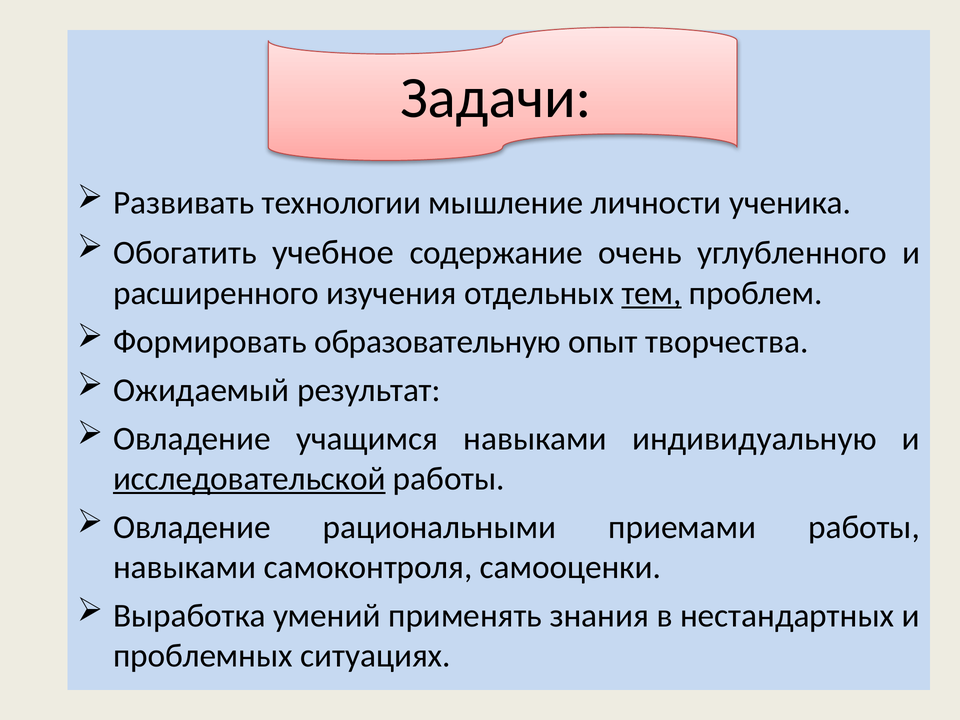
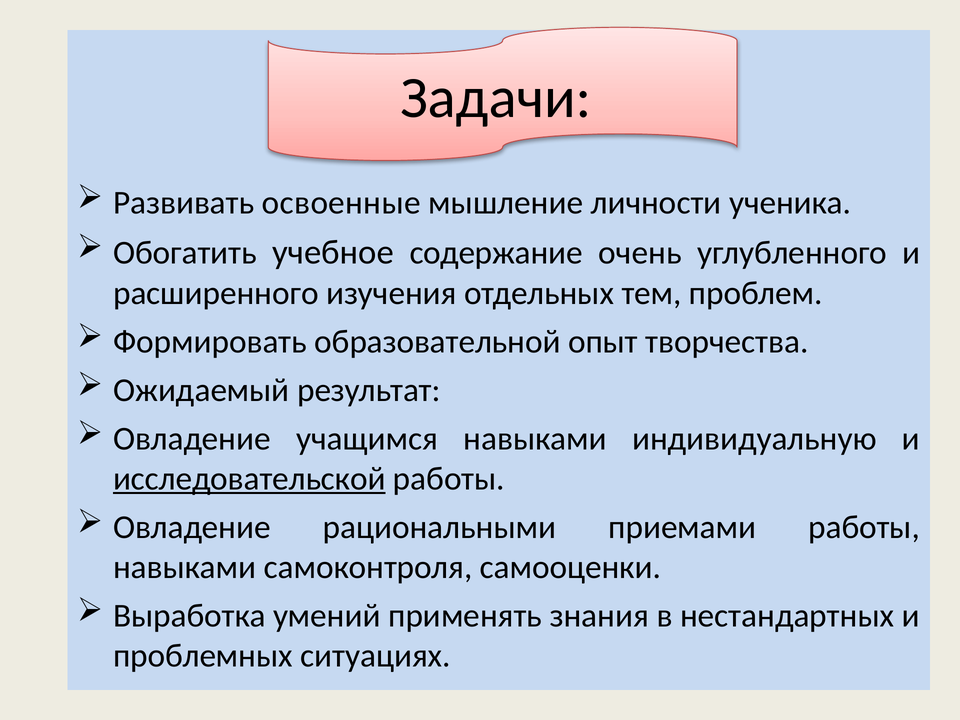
технологии: технологии -> освоенные (341, 203)
тем underline: present -> none (652, 293)
образовательную: образовательную -> образовательной (438, 342)
